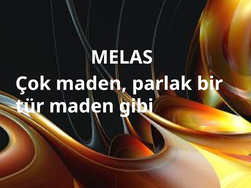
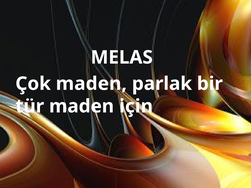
gibi: gibi -> için (136, 106)
